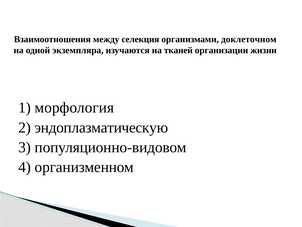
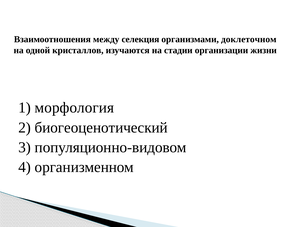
экземпляра: экземпляра -> кристаллов (78, 50)
тканей: тканей -> стадии (178, 50)
эндоплазматическую: эндоплазматическую -> биогеоценотический (101, 127)
